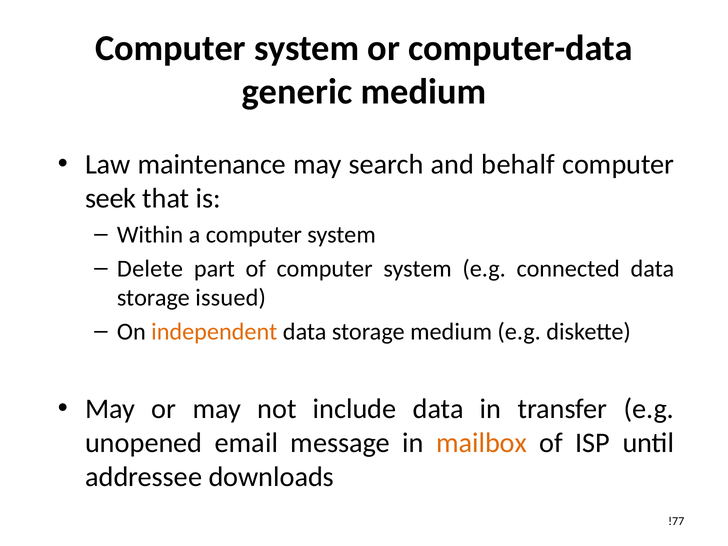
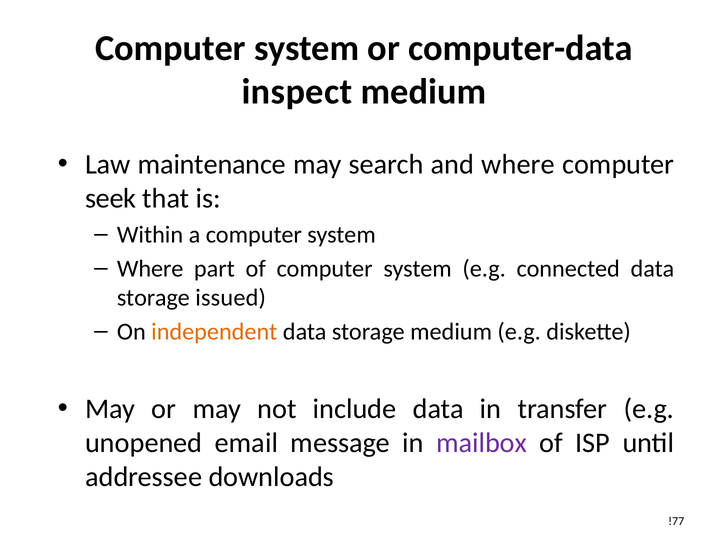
generic: generic -> inspect (297, 92)
and behalf: behalf -> where (518, 165)
Delete: Delete -> Where (150, 269)
mailbox colour: orange -> purple (482, 443)
